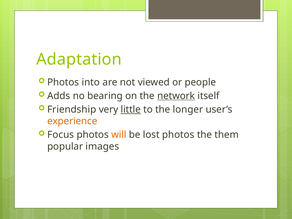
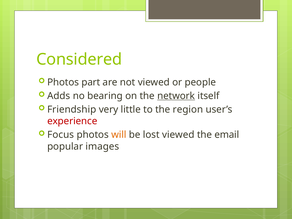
Adaptation: Adaptation -> Considered (79, 59)
into: into -> part (91, 82)
little underline: present -> none (131, 109)
longer: longer -> region (188, 109)
experience colour: orange -> red (72, 121)
lost photos: photos -> viewed (178, 135)
them: them -> email (227, 135)
